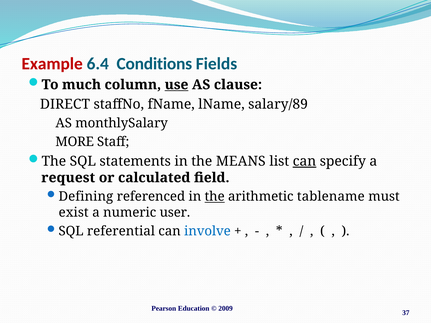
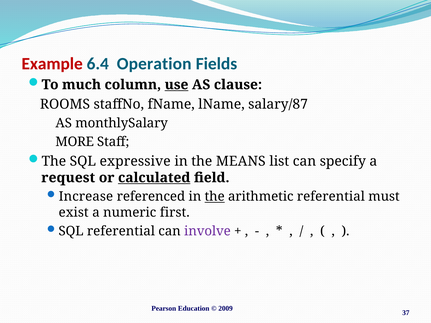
Conditions: Conditions -> Operation (154, 64)
DIRECT: DIRECT -> ROOMS (65, 104)
salary/89: salary/89 -> salary/87 (278, 104)
statements: statements -> expressive (135, 161)
can underline: present -> none (304, 161)
calculated underline: none -> present (154, 178)
Defining: Defining -> Increase (86, 197)
arithmetic tablename: tablename -> referential (331, 197)
user: user -> first (175, 213)
involve colour: blue -> purple (207, 231)
